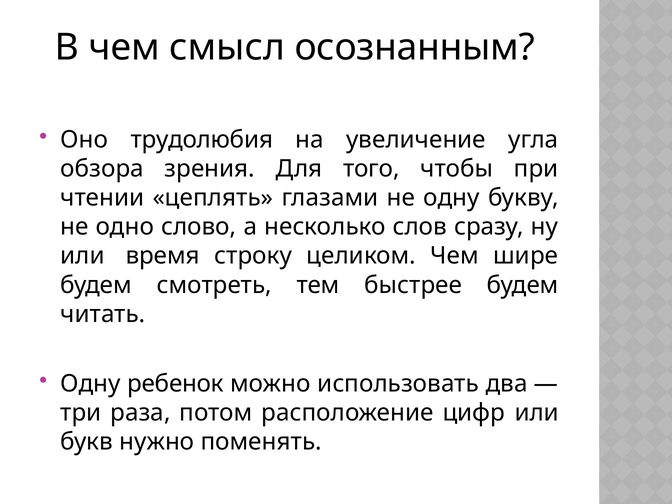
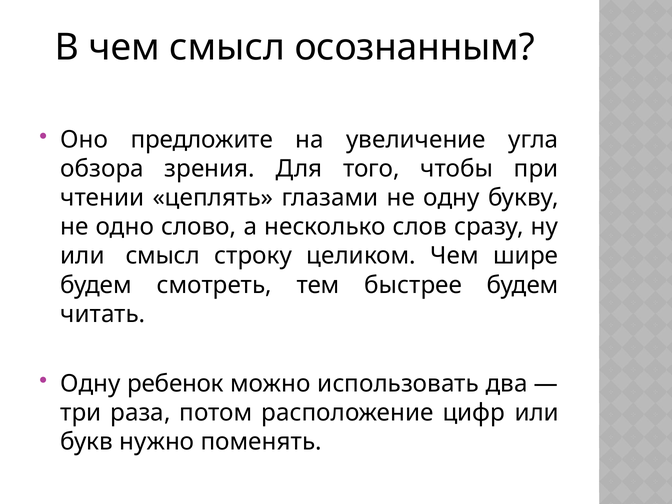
трудолюбия: трудолюбия -> предложите (202, 140)
или время: время -> смысл (163, 256)
